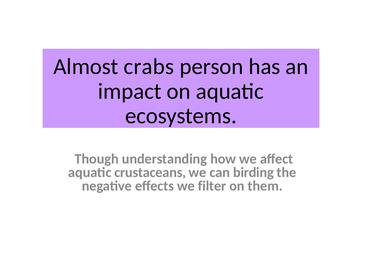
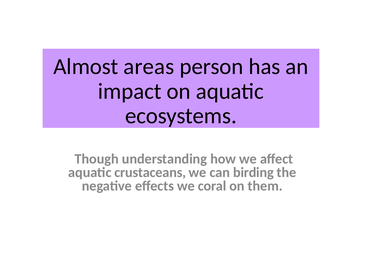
crabs: crabs -> areas (149, 67)
filter: filter -> coral (212, 186)
